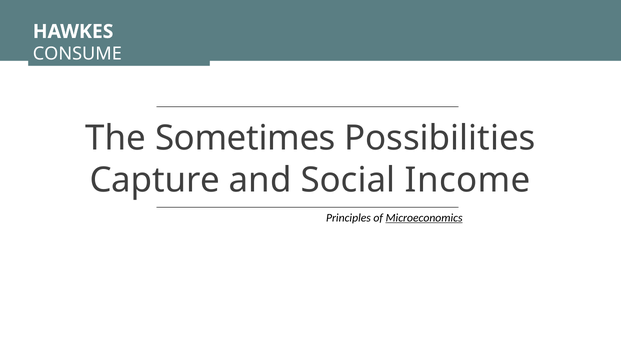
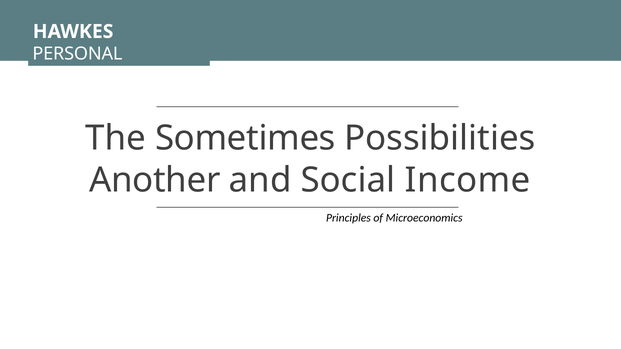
CONSUME: CONSUME -> PERSONAL (77, 54)
Capture: Capture -> Another (155, 180)
Microeconomics underline: present -> none (424, 218)
